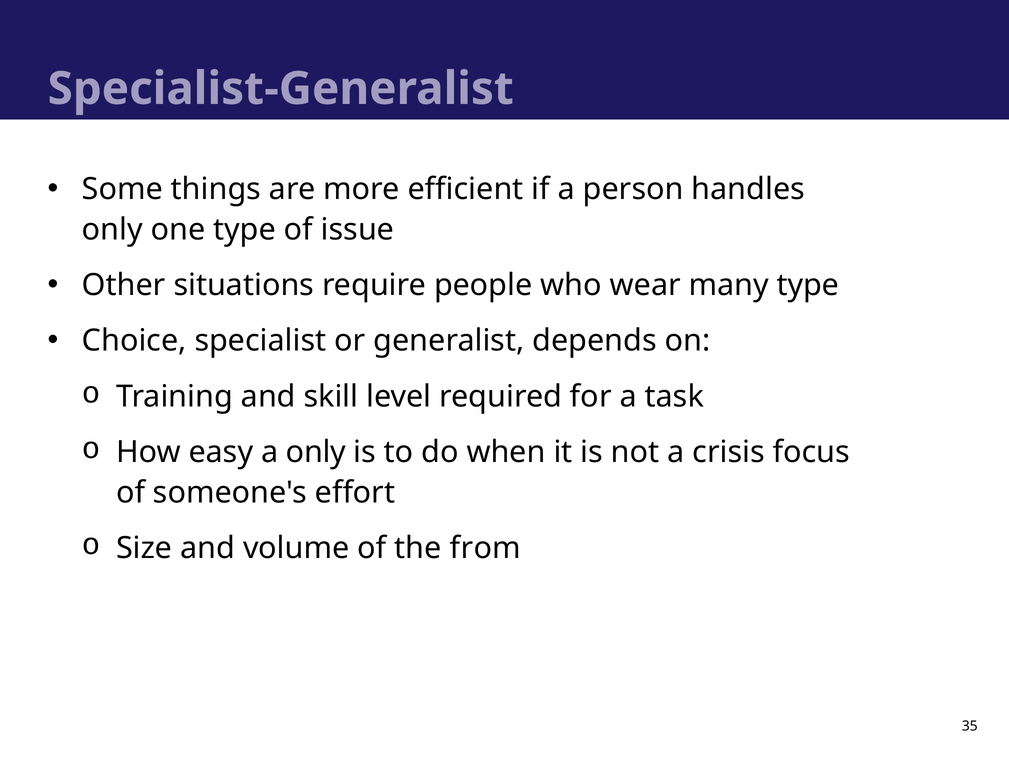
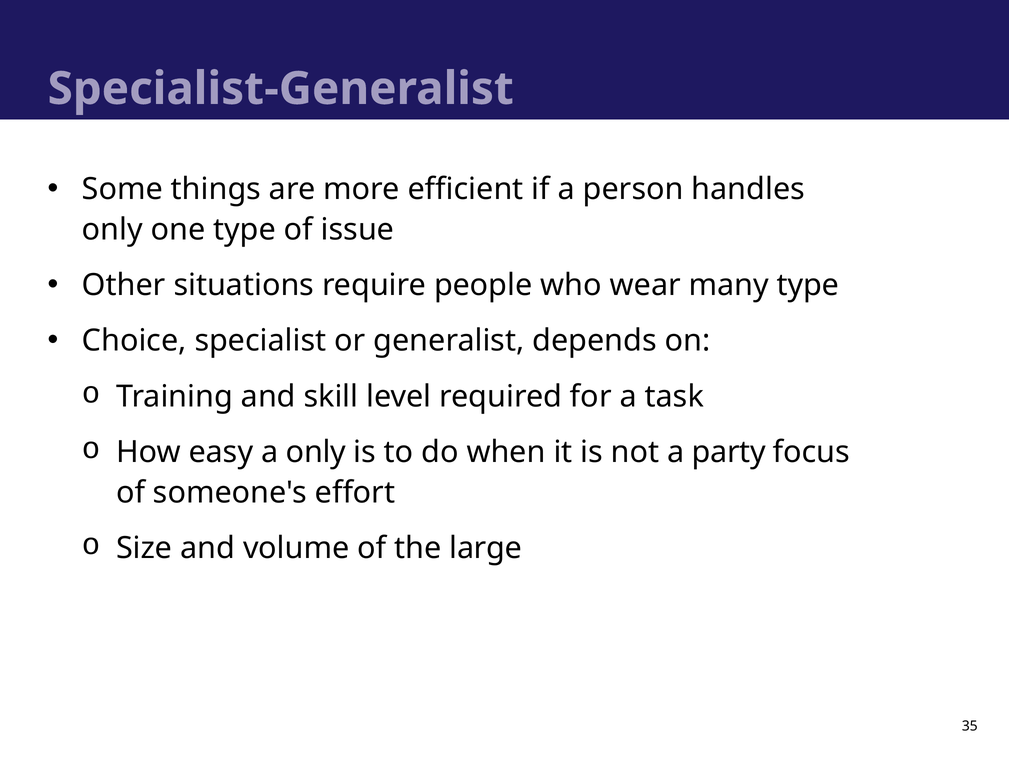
crisis: crisis -> party (729, 452)
from: from -> large (486, 548)
